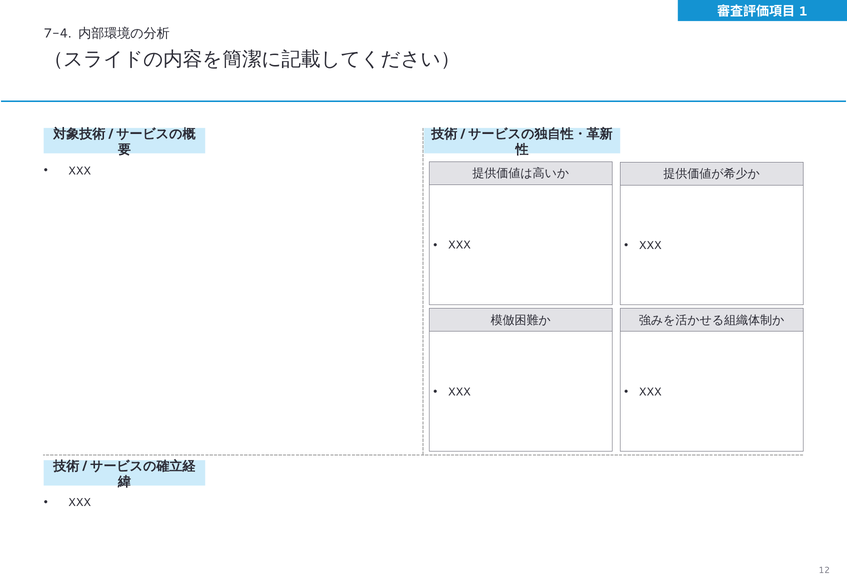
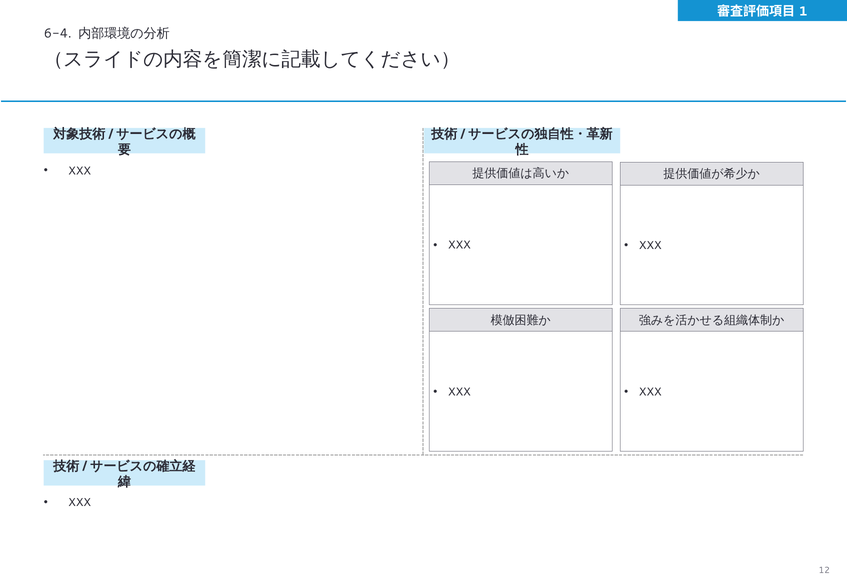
7-4: 7-4 -> 6-4 (58, 34)
